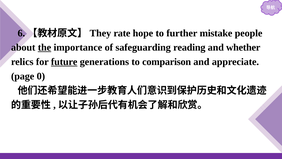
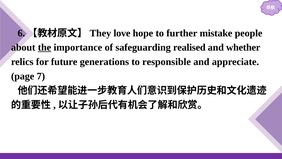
rate: rate -> love (122, 33)
reading: reading -> realised (189, 47)
future underline: present -> none (64, 62)
comparison: comparison -> responsible (167, 62)
0: 0 -> 7 (41, 76)
